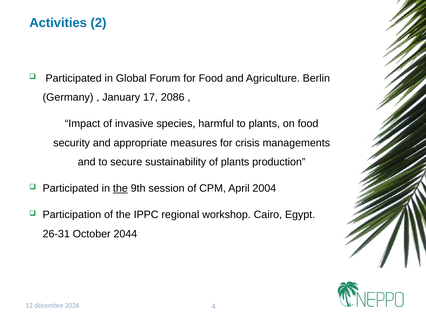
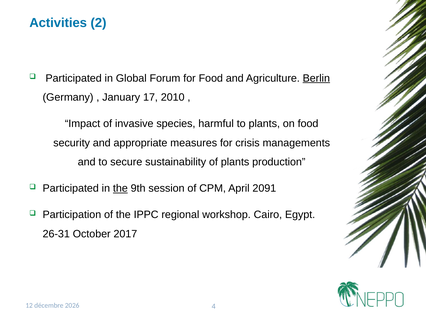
Berlin underline: none -> present (316, 78)
2086: 2086 -> 2010 (173, 97)
2004: 2004 -> 2091 (264, 188)
2044: 2044 -> 2017 (125, 234)
